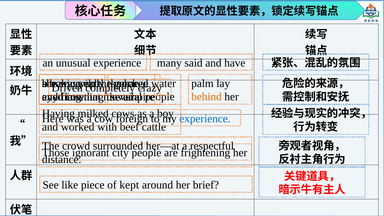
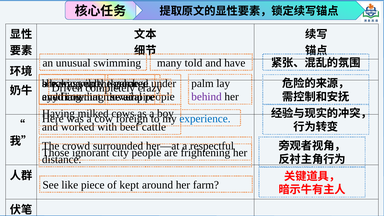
unusual experience: experience -> swimming (117, 63)
said: said -> told (194, 63)
water: water -> under (164, 83)
behind colour: orange -> purple (207, 97)
brief: brief -> farm (206, 185)
